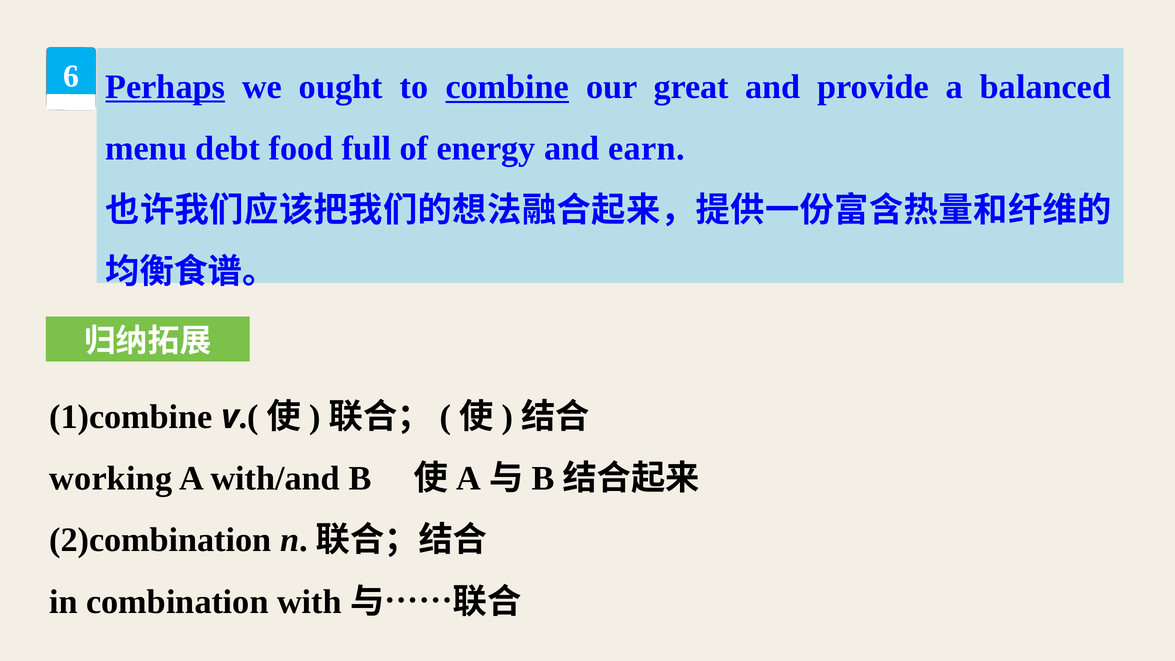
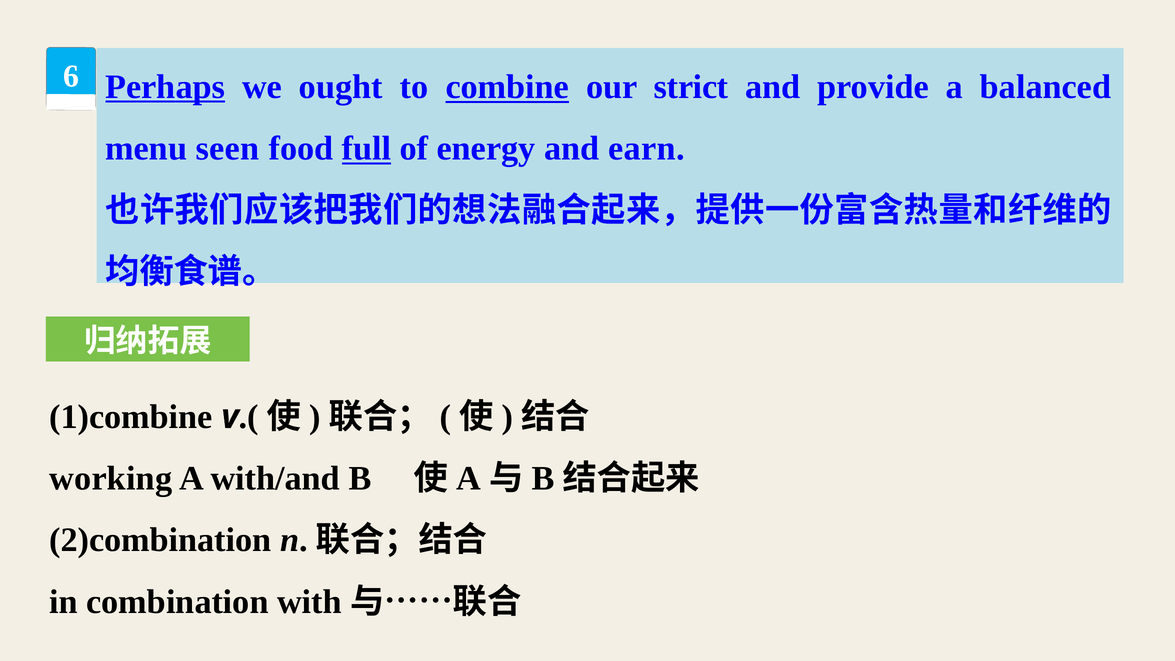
great: great -> strict (691, 87)
debt: debt -> seen (228, 149)
full underline: none -> present (367, 149)
